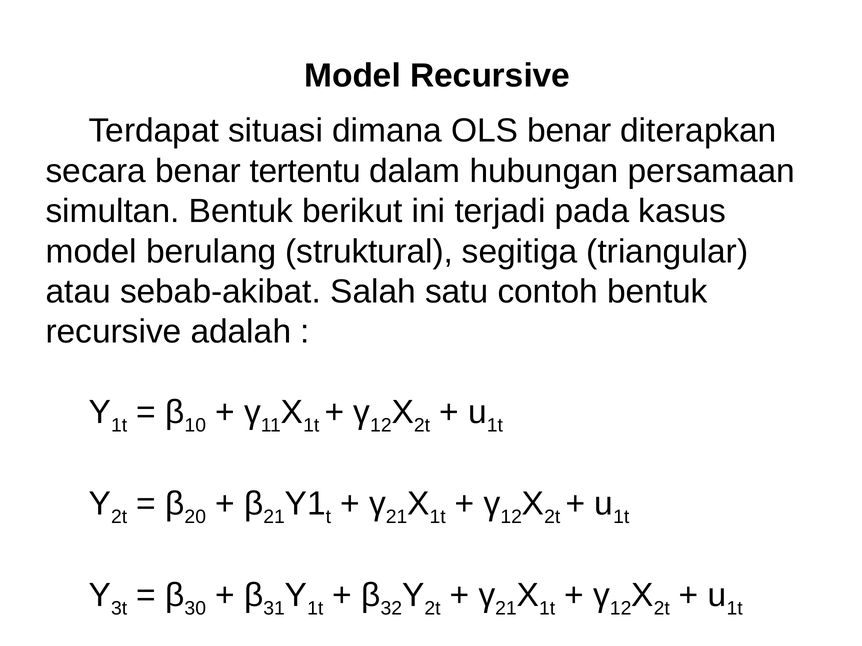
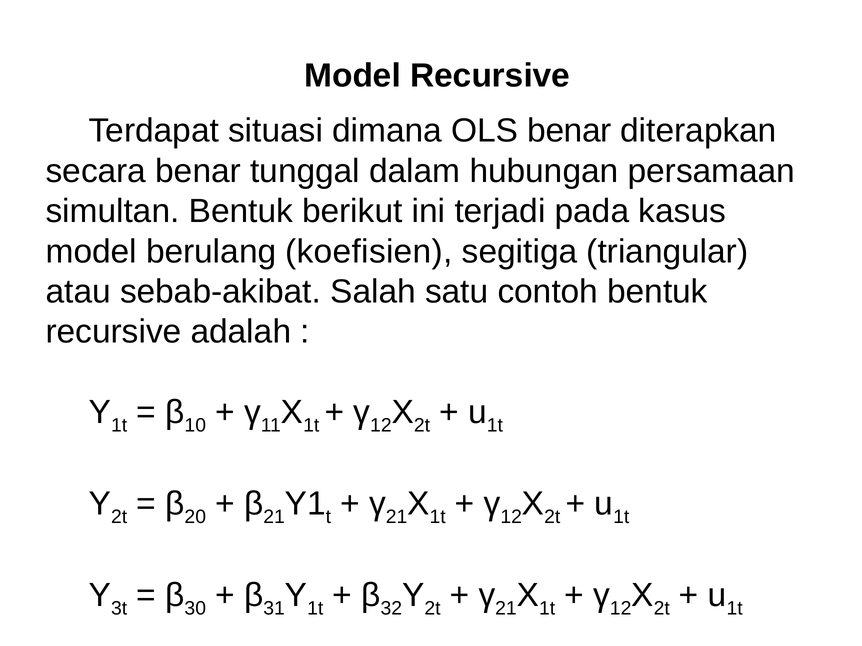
tertentu: tertentu -> tunggal (305, 171)
struktural: struktural -> koefisien (369, 252)
